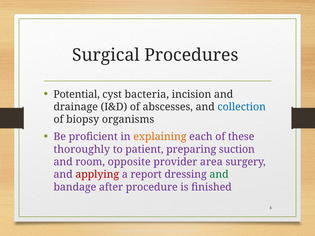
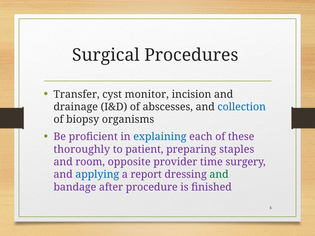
Potential: Potential -> Transfer (77, 94)
bacteria: bacteria -> monitor (147, 94)
explaining colour: orange -> blue (160, 137)
suction: suction -> staples (237, 150)
area: area -> time (211, 162)
applying colour: red -> blue (97, 175)
